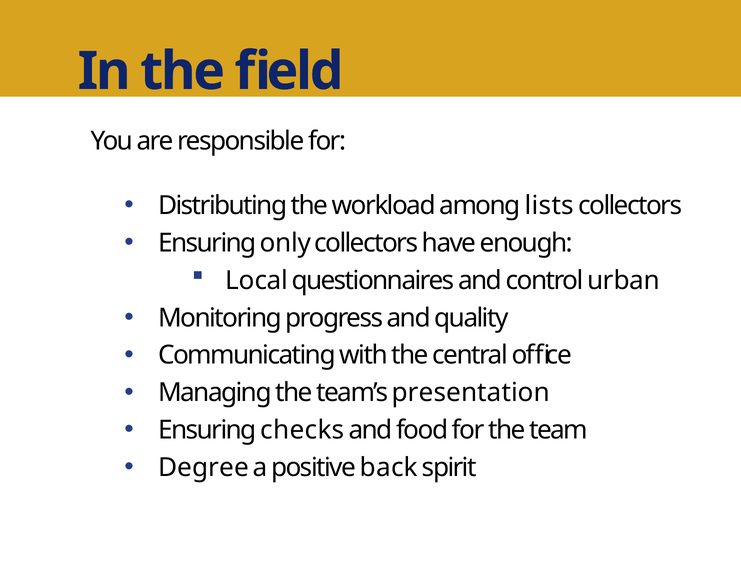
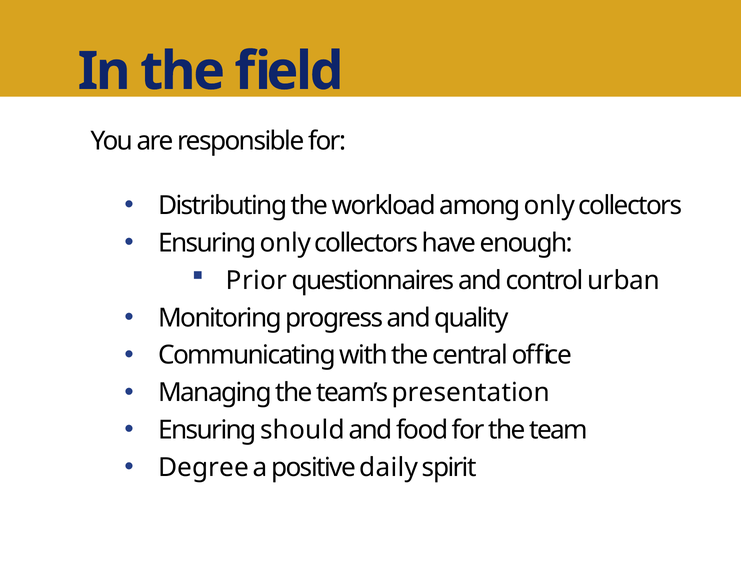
among lists: lists -> only (550, 205)
Local: Local -> Prior (257, 280)
checks: checks -> should (302, 430)
back: back -> daily (389, 467)
